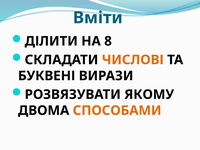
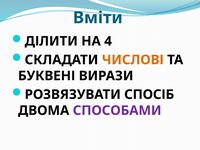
8: 8 -> 4 (108, 41)
ЯКОМУ: ЯКОМУ -> СПОСІБ (149, 95)
СПОСОБАМИ colour: orange -> purple (117, 111)
